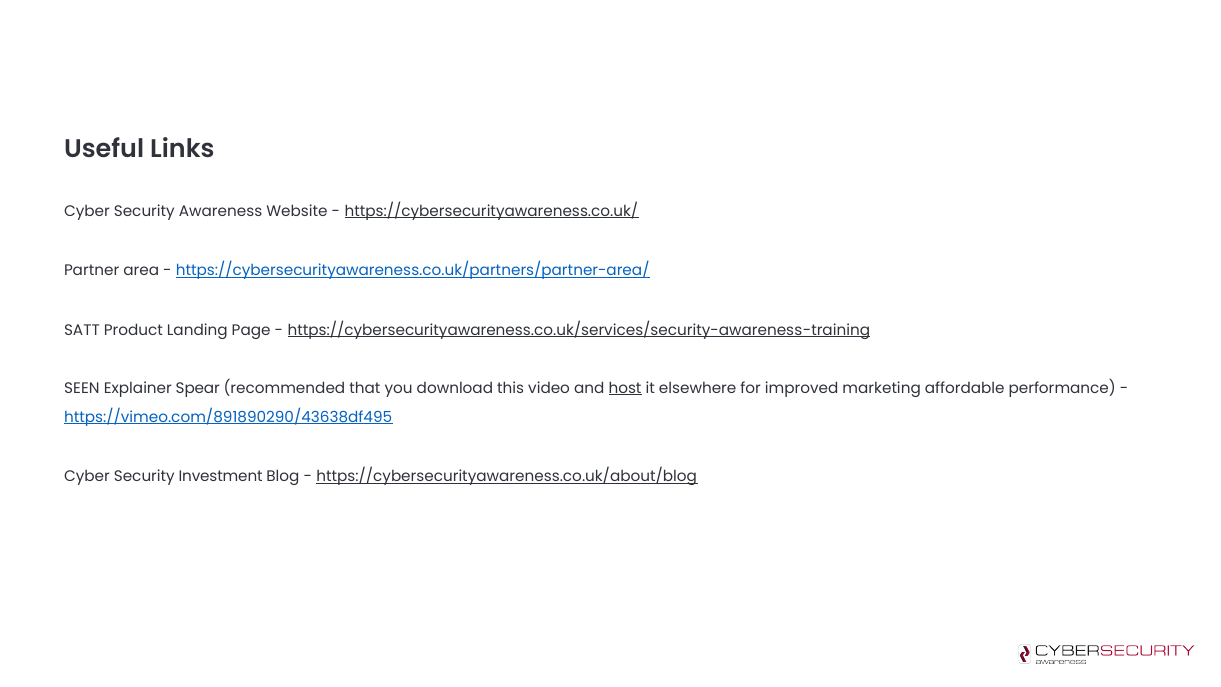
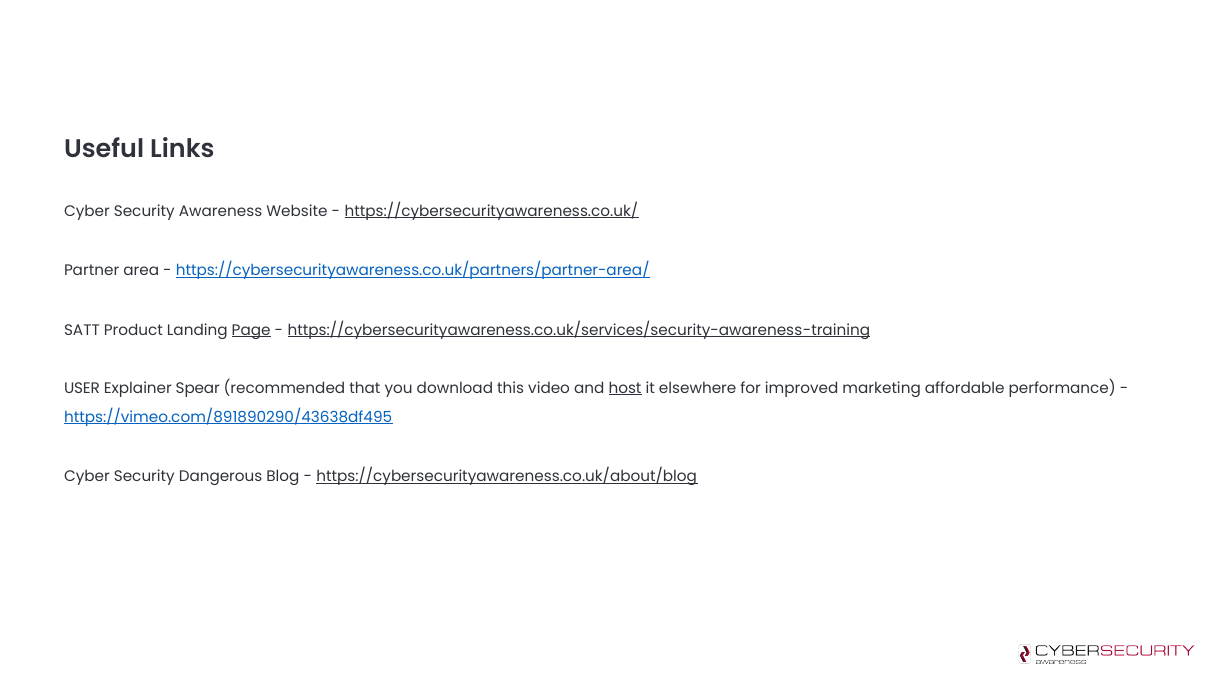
Page underline: none -> present (251, 330)
SEEN: SEEN -> USER (82, 388)
Investment: Investment -> Dangerous (221, 477)
